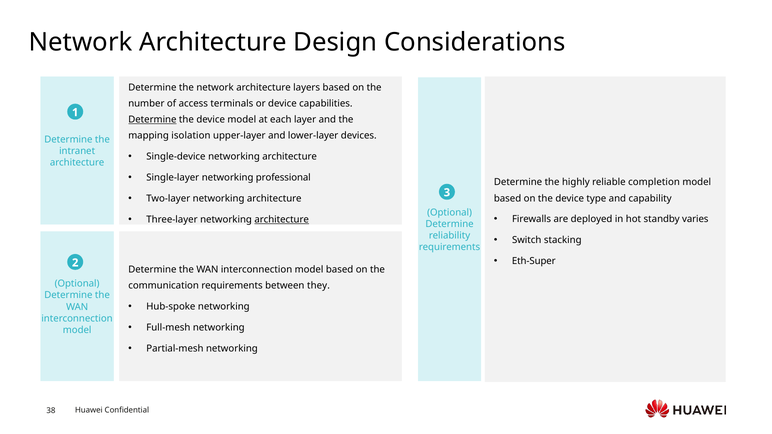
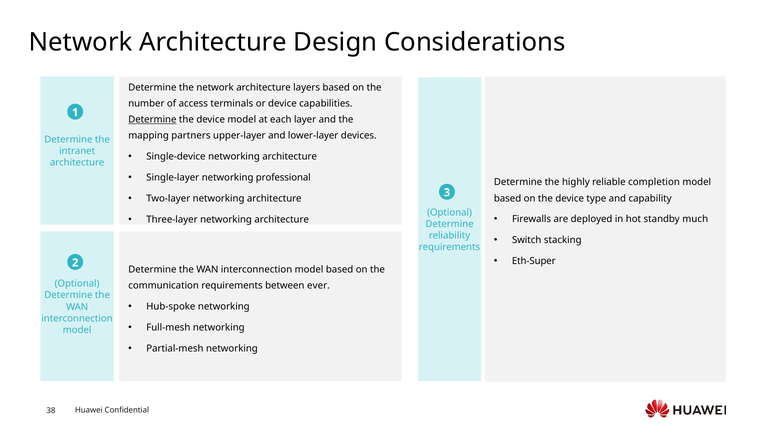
isolation: isolation -> partners (191, 136)
varies: varies -> much (695, 219)
architecture underline: present -> none (282, 220)
they: they -> ever (318, 286)
